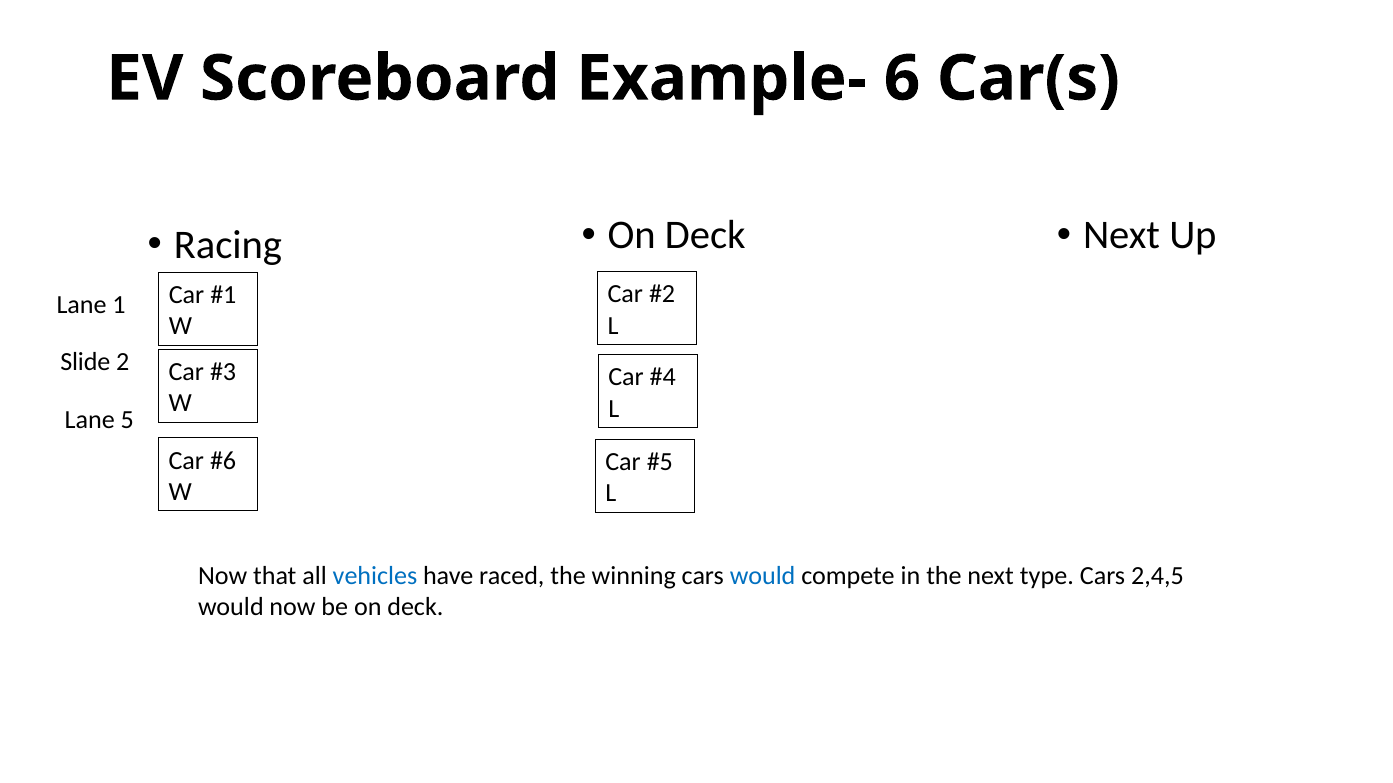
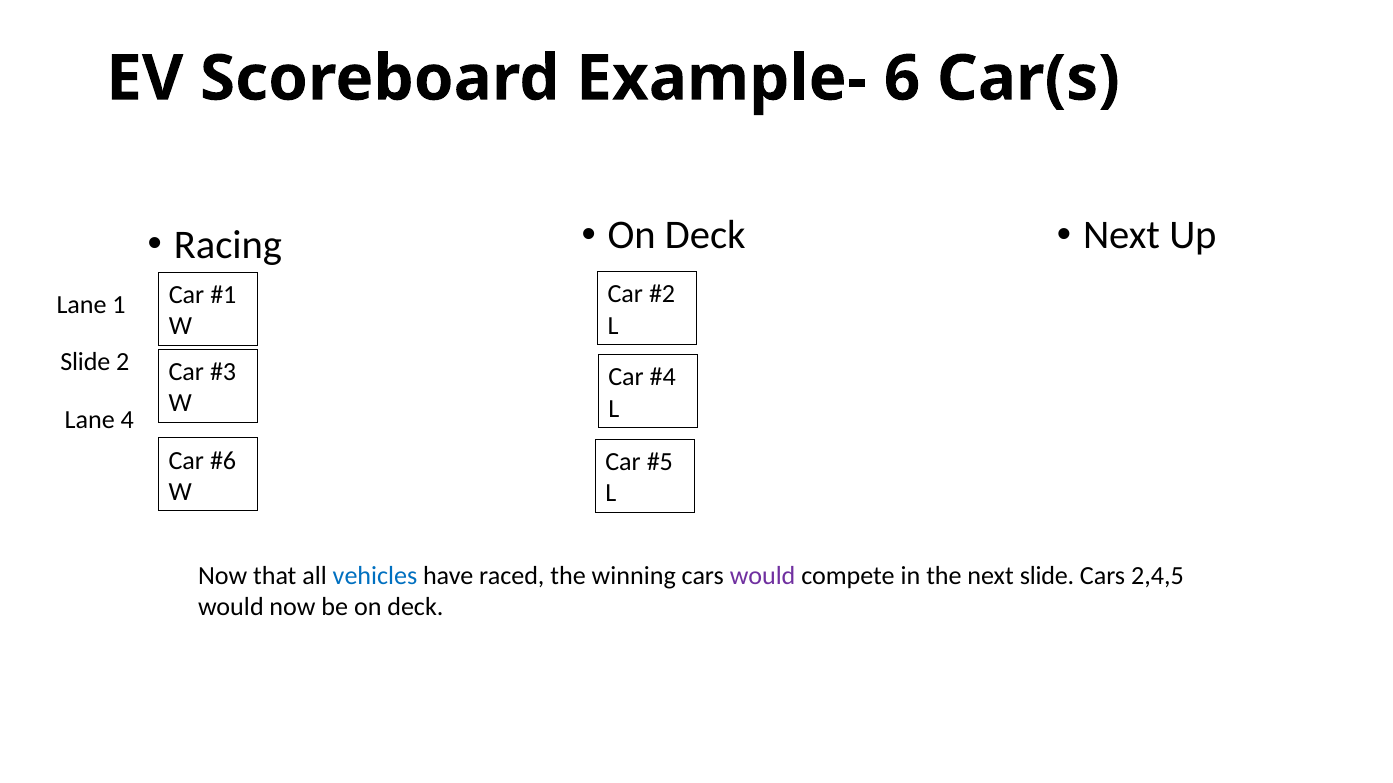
5: 5 -> 4 (127, 420)
would colour: blue -> purple (763, 576)
next type: type -> slide (1047, 576)
